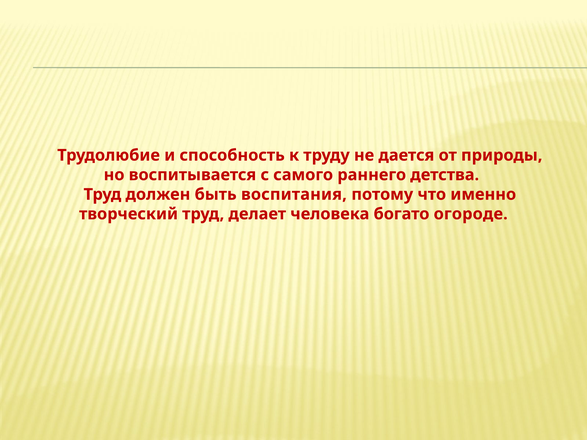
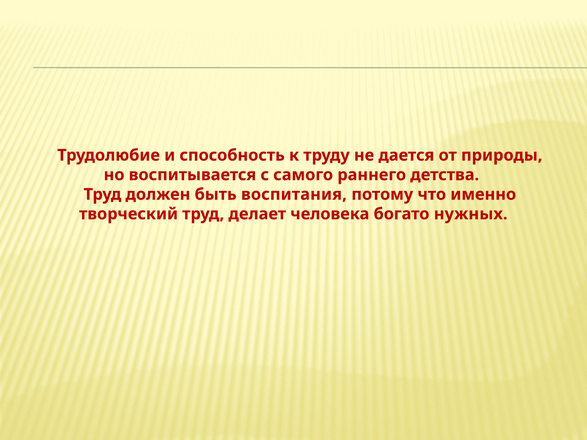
огороде: огороде -> нужных (471, 214)
